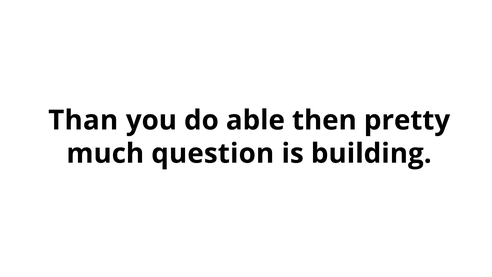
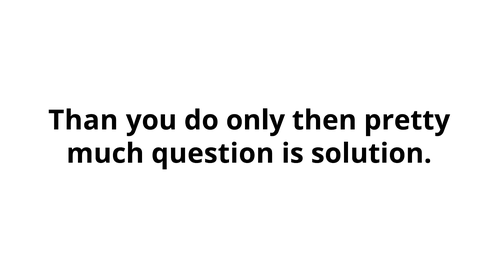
able: able -> only (255, 120)
building: building -> solution (371, 153)
